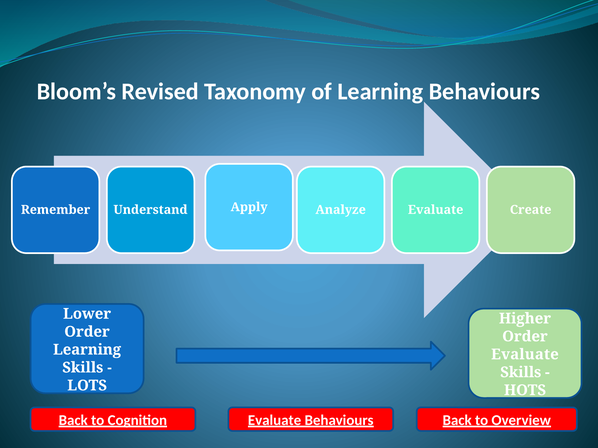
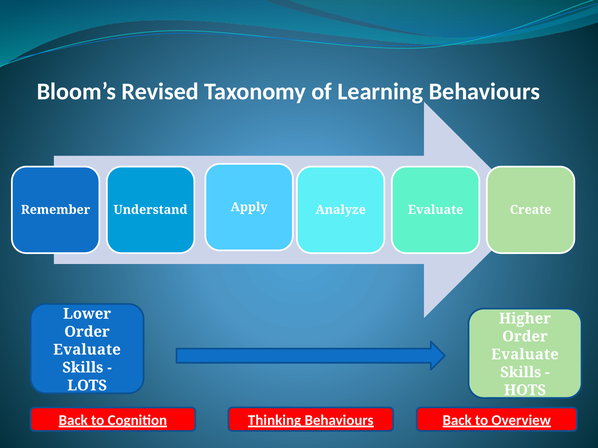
Learning: Learning -> Evaluate (87, 350)
Cognition Evaluate: Evaluate -> Thinking (275, 421)
